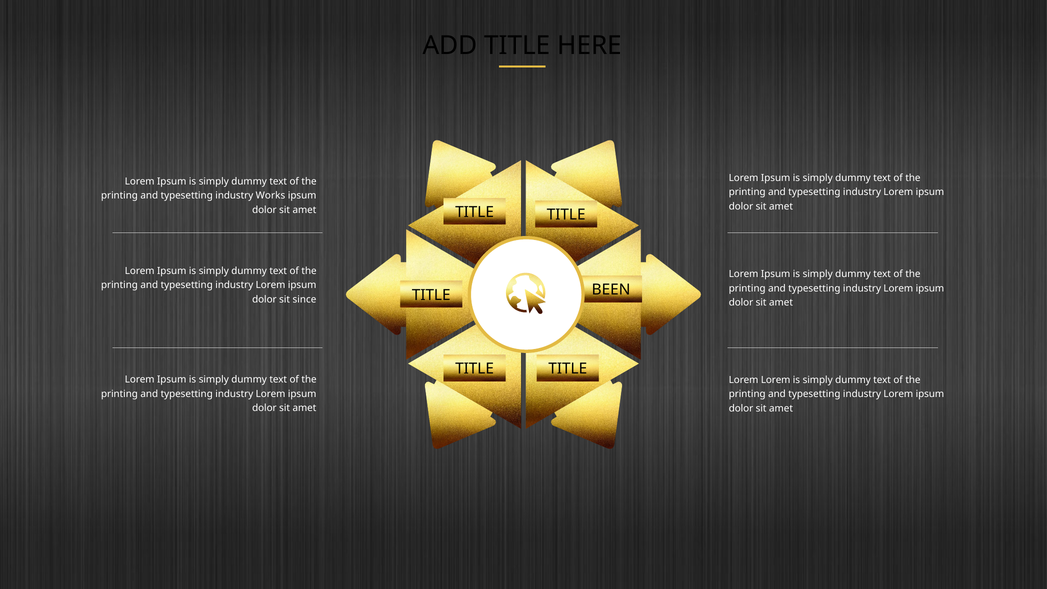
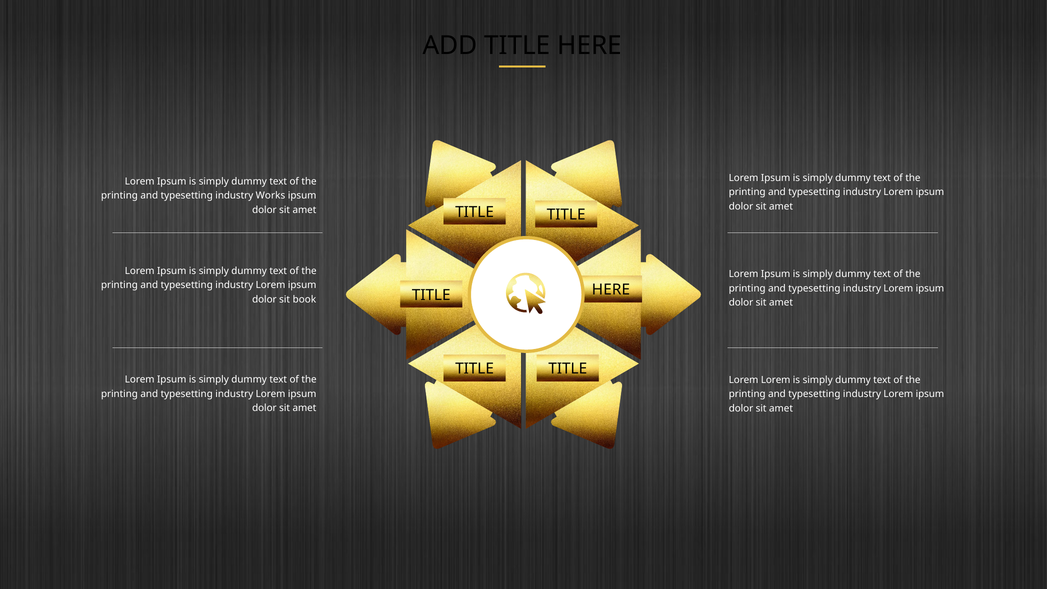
BEEN: BEEN -> HERE (611, 290)
since: since -> book (304, 299)
